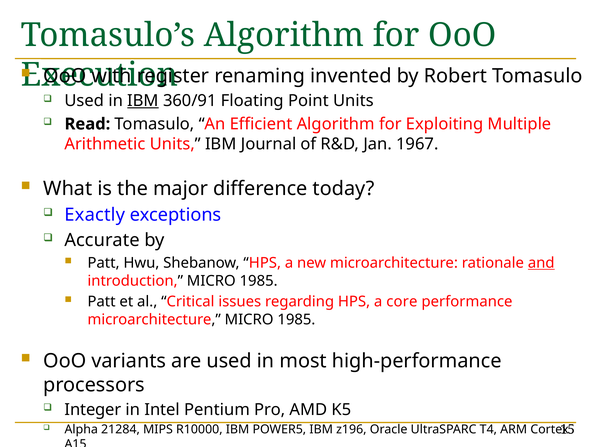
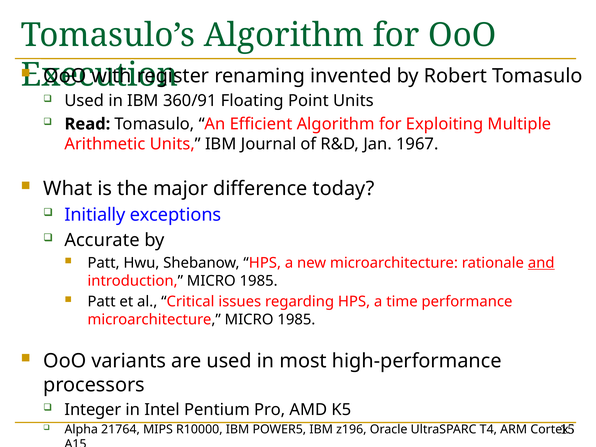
IBM underline: present -> none (143, 101)
Exactly: Exactly -> Initially (95, 215)
core: core -> time (402, 302)
21284: 21284 -> 21764 (120, 429)
